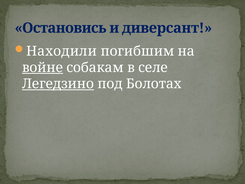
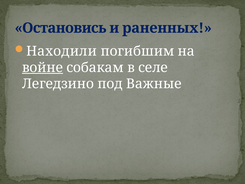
диверсант: диверсант -> раненных (167, 28)
Легедзино underline: present -> none (58, 84)
Болотах: Болотах -> Важные (154, 84)
